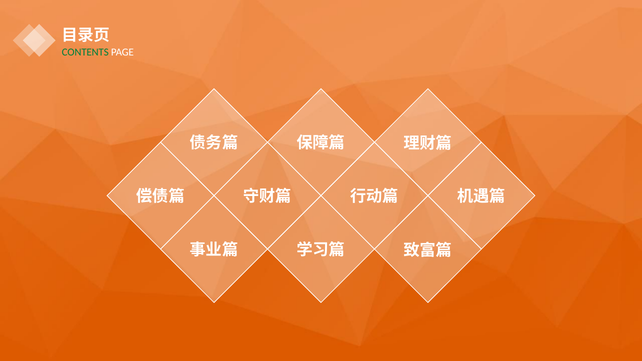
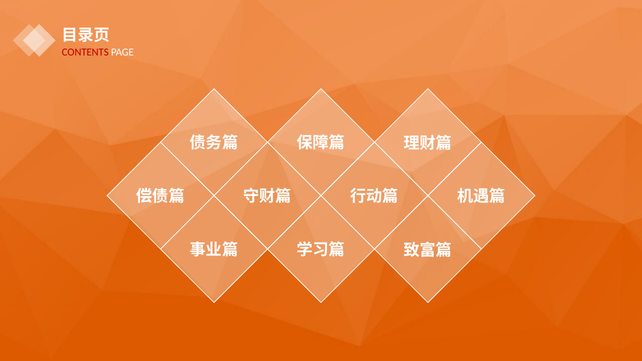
CONTENTS colour: green -> red (85, 52)
